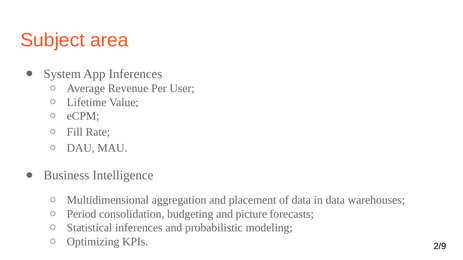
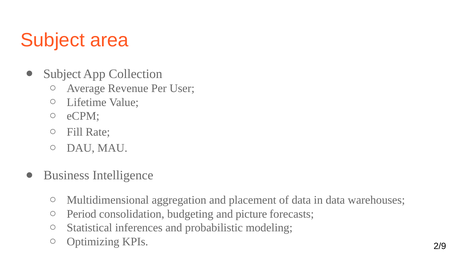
System: System -> Subject (62, 74)
App Inferences: Inferences -> Collection (135, 74)
